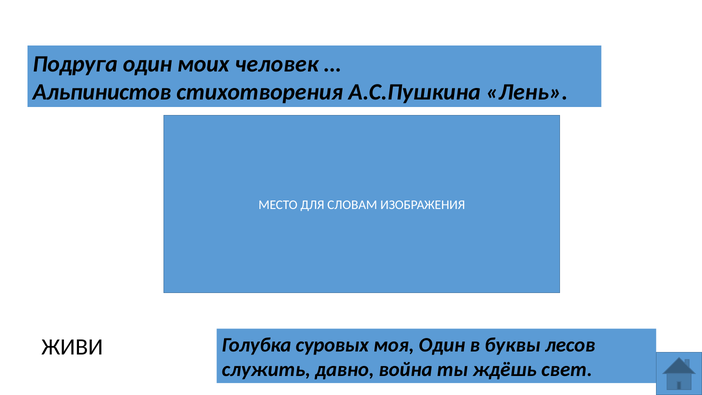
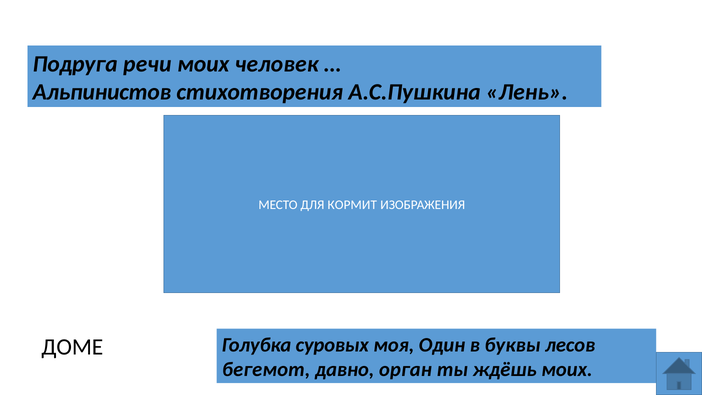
Подруга один: один -> речи (147, 64)
СЛОВАМ: СЛОВАМ -> КОРМИТ (352, 205)
ЖИВИ: ЖИВИ -> ДОМЕ (72, 347)
служить: служить -> бегемот (266, 369)
война: война -> орган (405, 369)
ждёшь свет: свет -> моих (567, 369)
